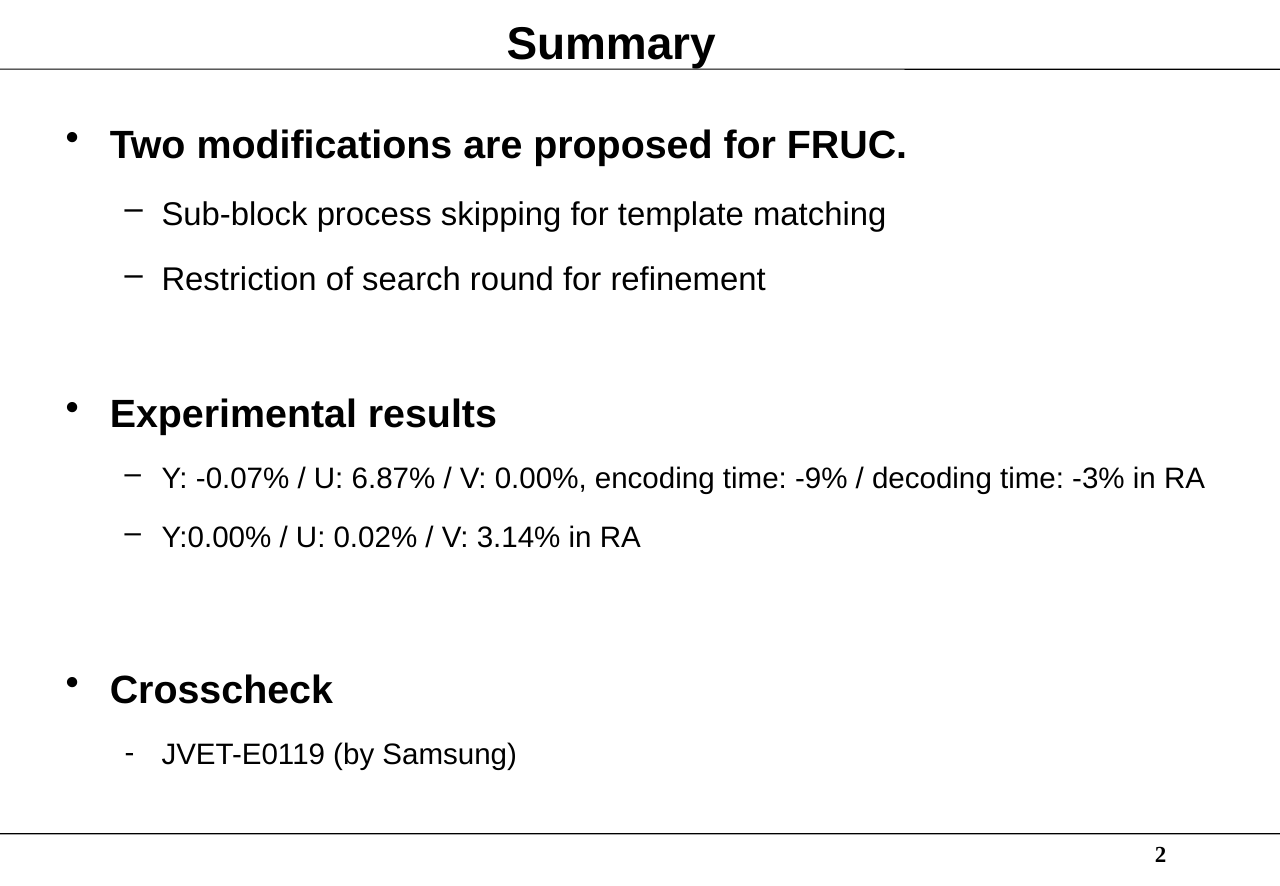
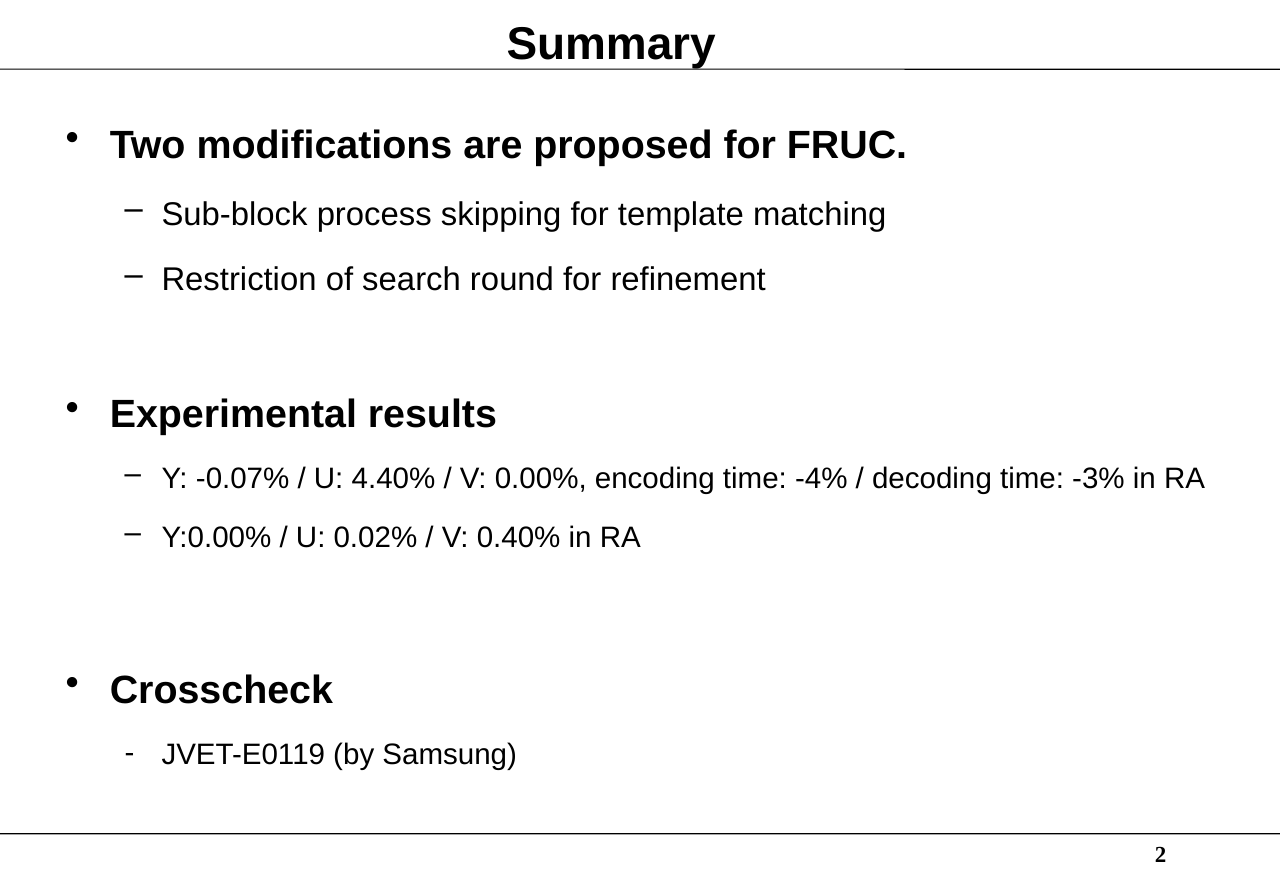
6.87%: 6.87% -> 4.40% (394, 479)
-9%: -9% -> -4% (821, 479)
3.14%: 3.14% -> 0.40% (519, 538)
